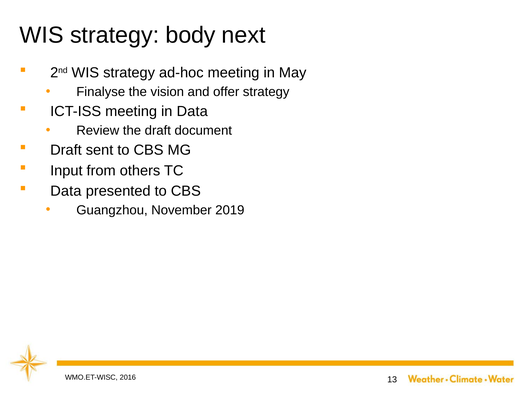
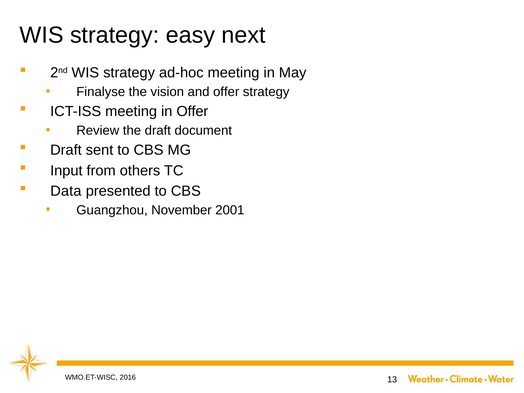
body: body -> easy (190, 35)
in Data: Data -> Offer (192, 111)
2019: 2019 -> 2001 (230, 210)
